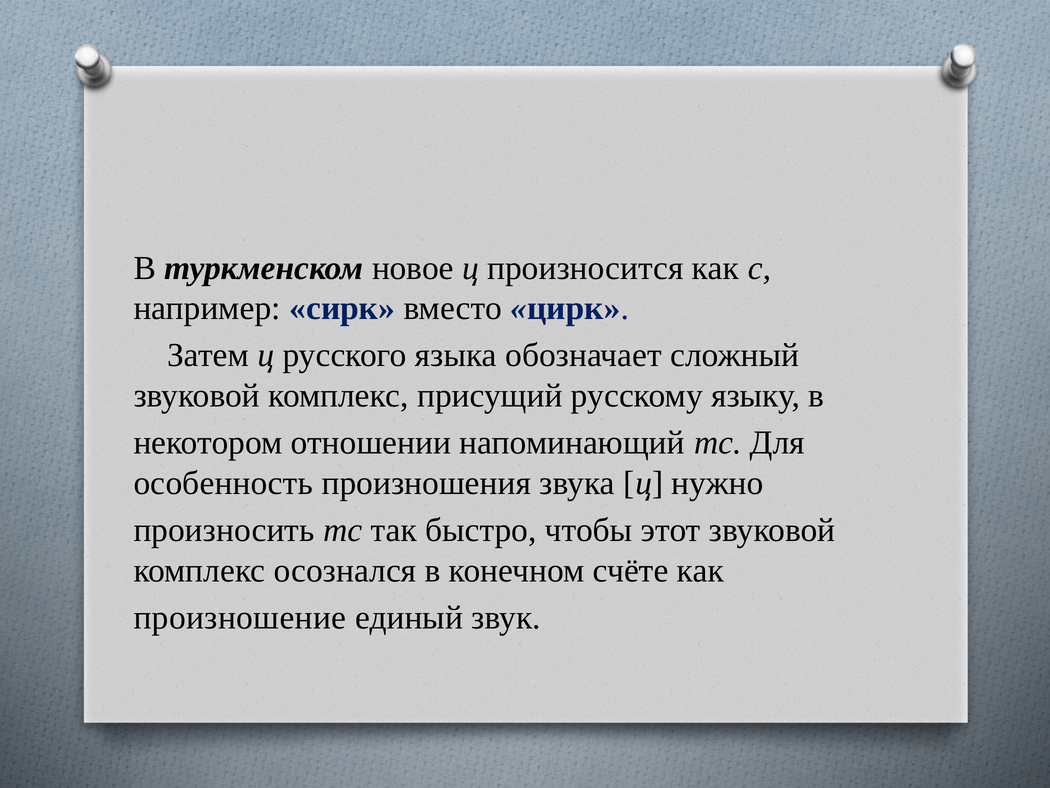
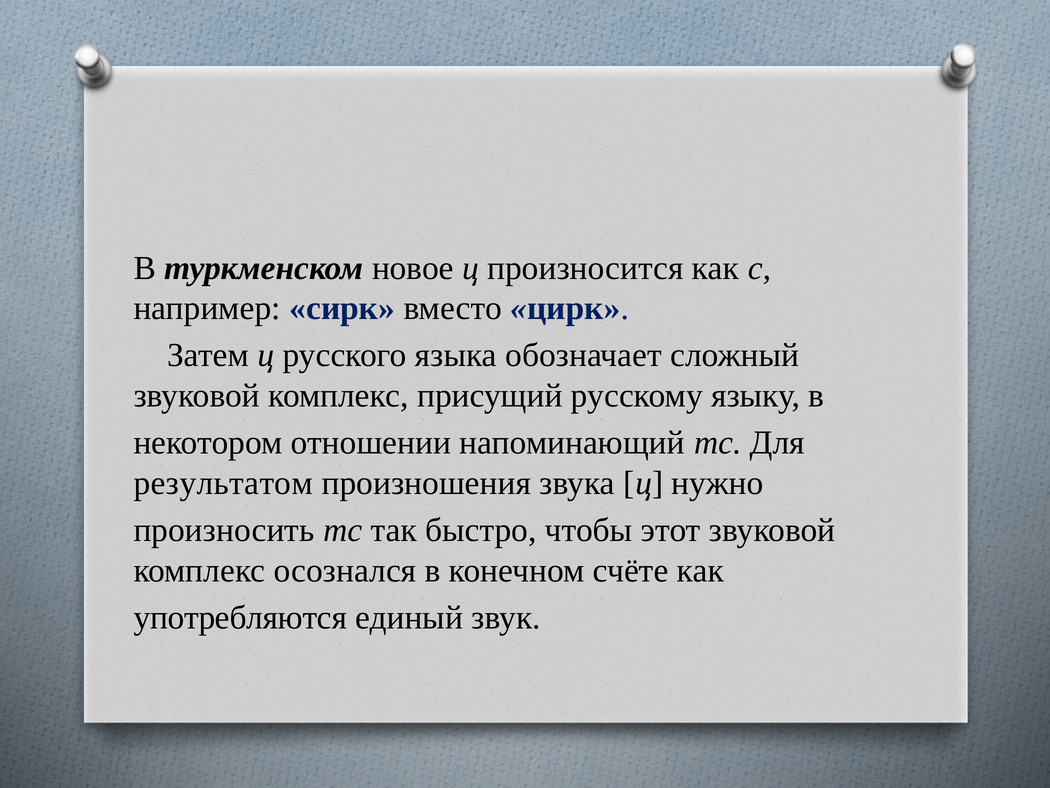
особенность: особенность -> результатом (223, 483)
произношение: произношение -> употребляются (240, 617)
